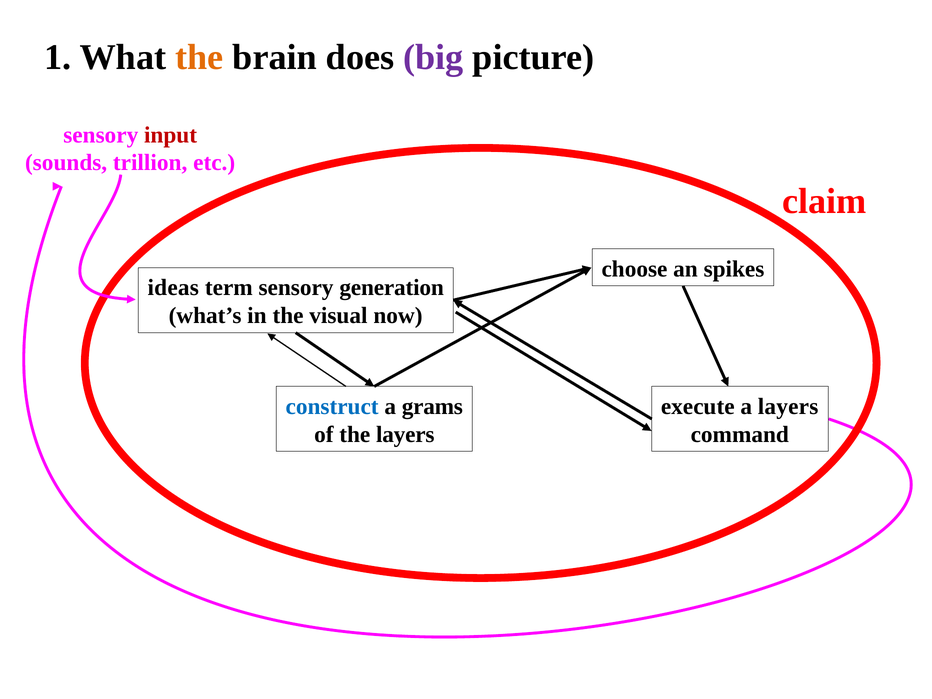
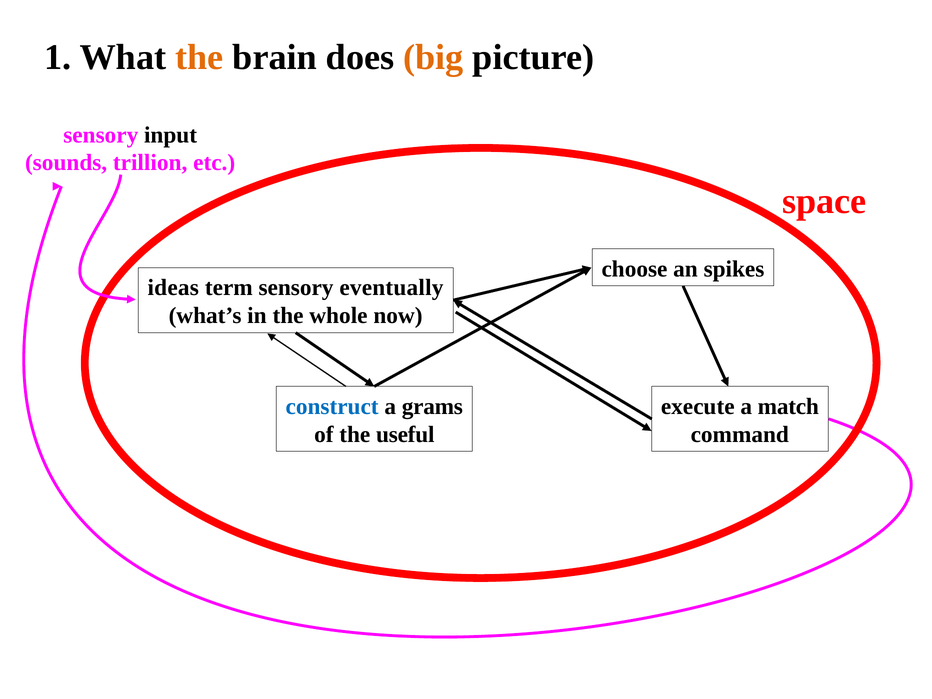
big colour: purple -> orange (433, 57)
input colour: red -> black (171, 135)
claim: claim -> space (824, 201)
generation: generation -> eventually (391, 288)
visual: visual -> whole (338, 316)
a layers: layers -> match (788, 407)
the layers: layers -> useful (405, 435)
